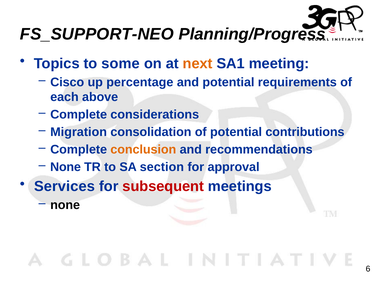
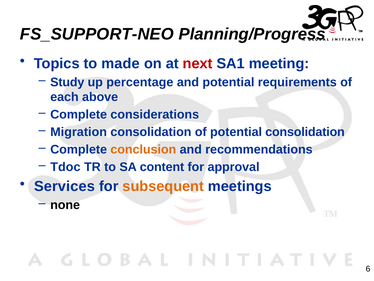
some: some -> made (121, 63)
next colour: orange -> red (198, 63)
Cisco: Cisco -> Study (67, 82)
potential contributions: contributions -> consolidation (305, 132)
None: None -> Tdoc (65, 167)
section: section -> content (162, 167)
subsequent colour: red -> orange (163, 186)
